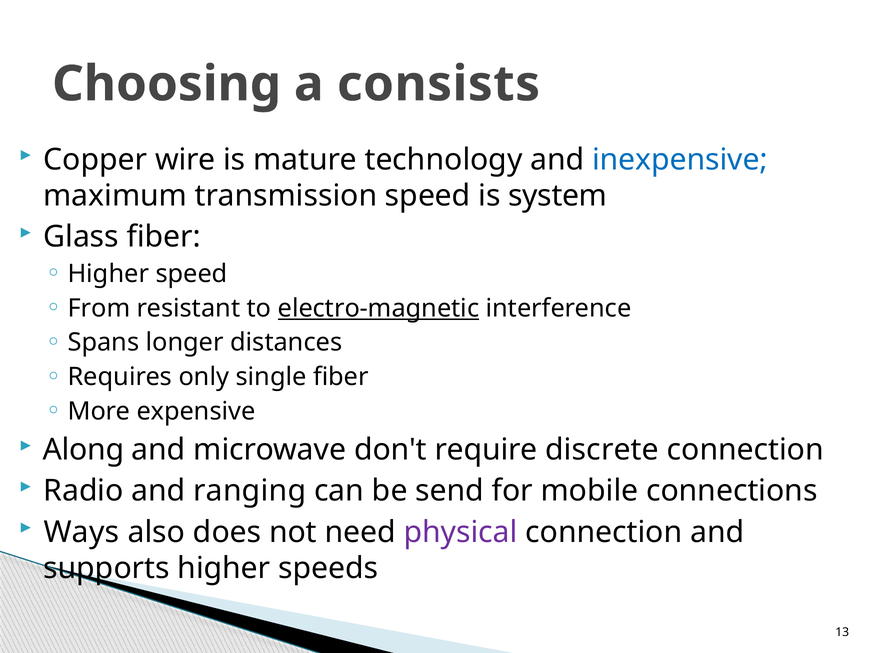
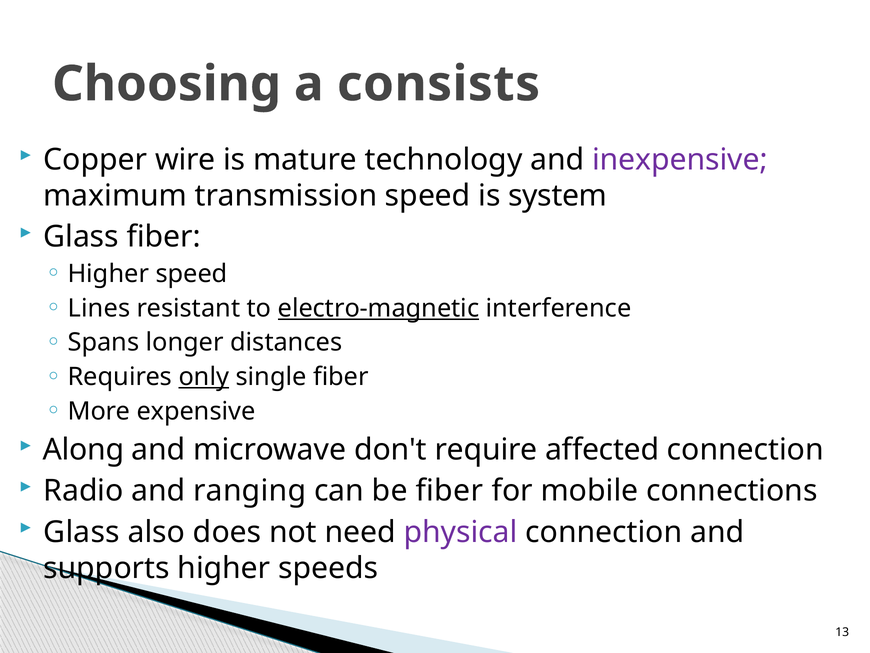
inexpensive colour: blue -> purple (680, 159)
From: From -> Lines (99, 308)
only underline: none -> present (204, 377)
discrete: discrete -> affected (602, 450)
be send: send -> fiber (449, 491)
Ways: Ways -> Glass (82, 532)
